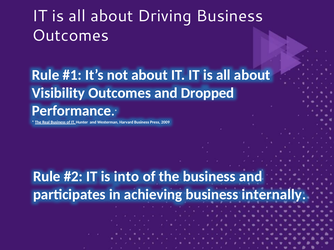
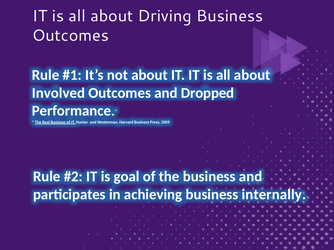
Visibility: Visibility -> Involved (58, 93)
into: into -> goal (127, 177)
